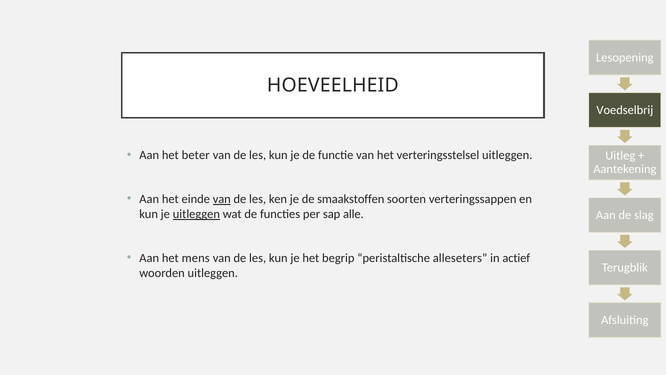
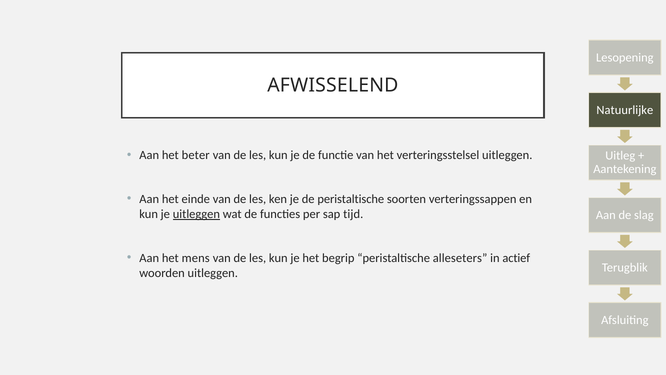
HOEVEELHEID: HOEVEELHEID -> AFWISSELEND (333, 85)
Voedselbrij: Voedselbrij -> Natuurlijke (625, 110)
van underline: present -> none (222, 199)
de smaakstoffen: smaakstoffen -> peristaltische (351, 199)
alle: alle -> tijd (353, 214)
